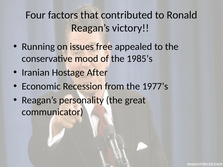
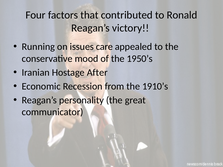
free: free -> care (104, 47)
1985’s: 1985’s -> 1950’s (140, 59)
1977’s: 1977’s -> 1910’s (155, 86)
